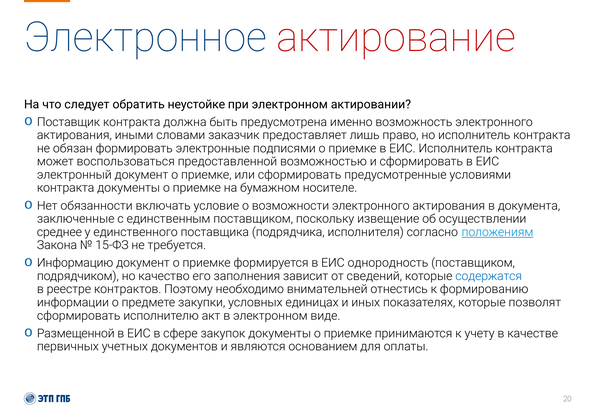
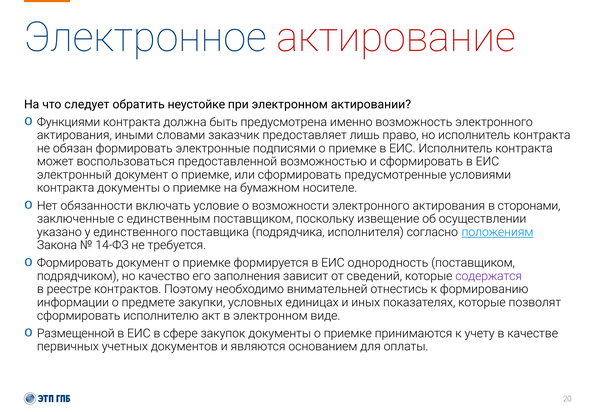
Поставщик: Поставщик -> Функциями (69, 122)
документа: документа -> сторонами (529, 206)
среднее: среднее -> указано (59, 232)
15-ФЗ: 15-ФЗ -> 14-ФЗ (112, 245)
Информацию: Информацию -> Формировать (75, 263)
содержатся colour: blue -> purple (489, 276)
